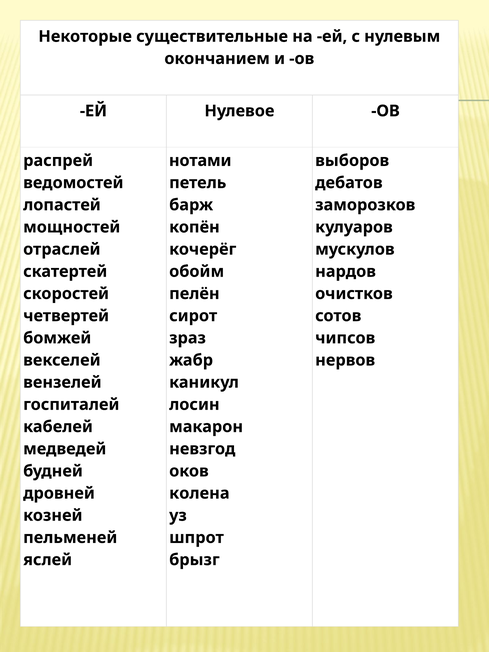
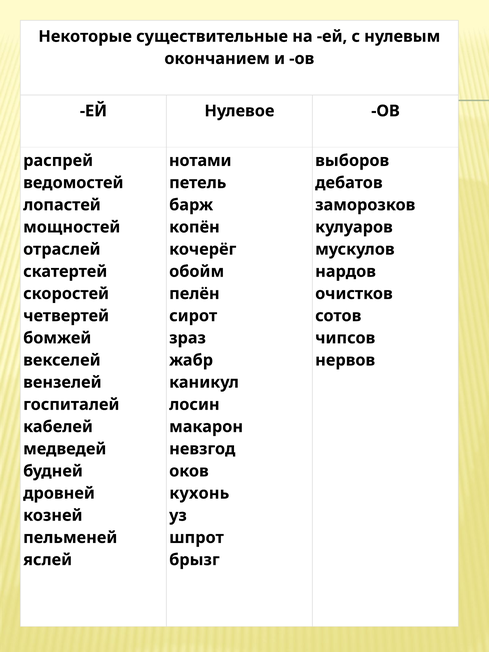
колена: колена -> кухонь (199, 493)
